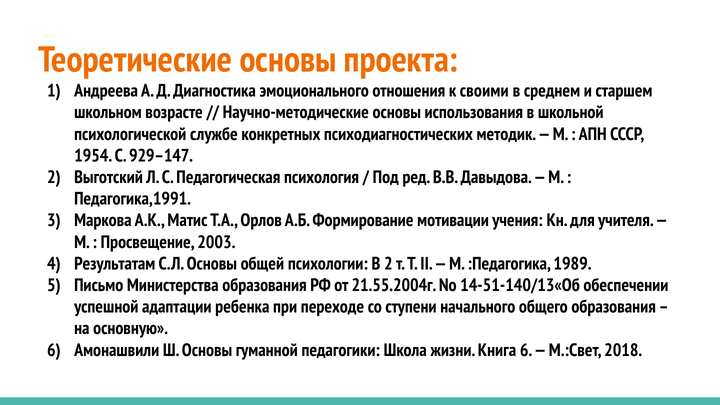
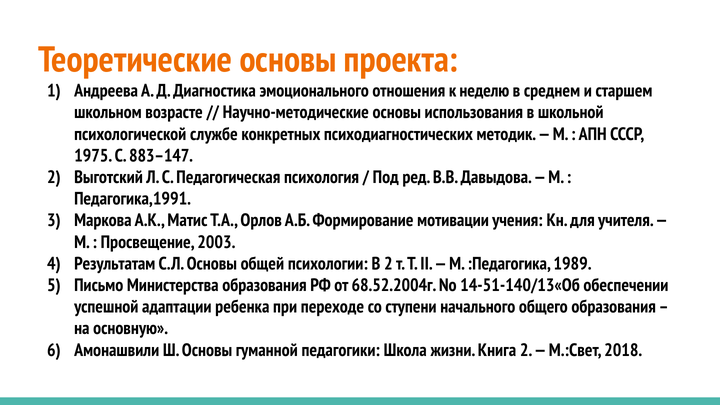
своими: своими -> неделю (484, 91)
1954: 1954 -> 1975 (93, 156)
929–147: 929–147 -> 883–147 (161, 156)
21.55.2004г: 21.55.2004г -> 68.52.2004г (394, 285)
Книга 6: 6 -> 2 (526, 350)
